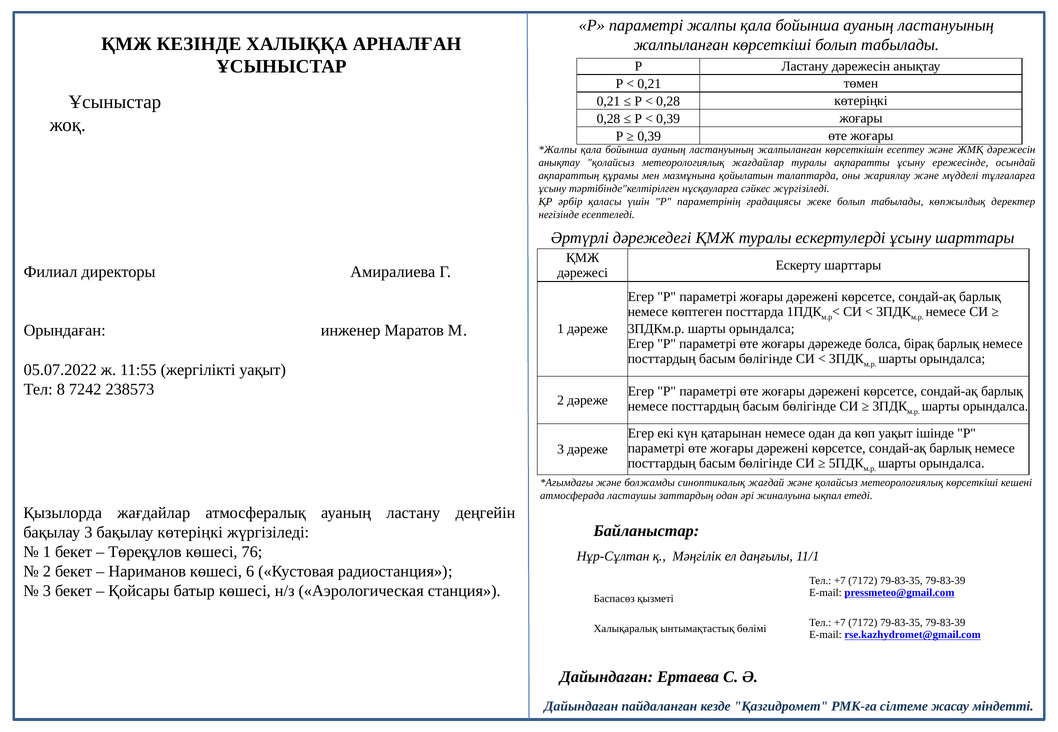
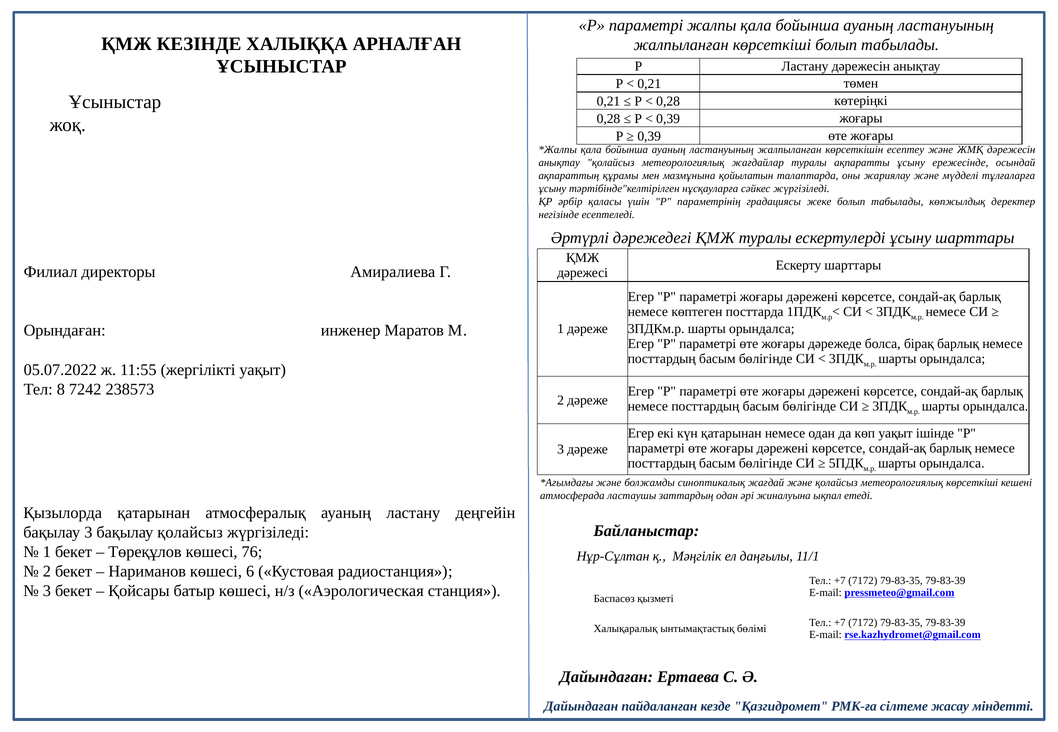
Қызылорда жағдайлар: жағдайлар -> қатарынан (154, 513)
бақылау көтеріңкі: көтеріңкі -> қолайсыз (190, 533)
